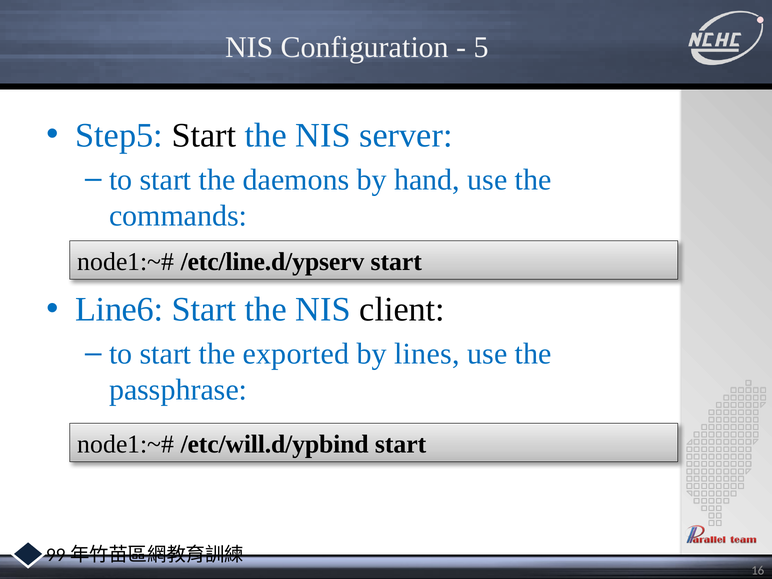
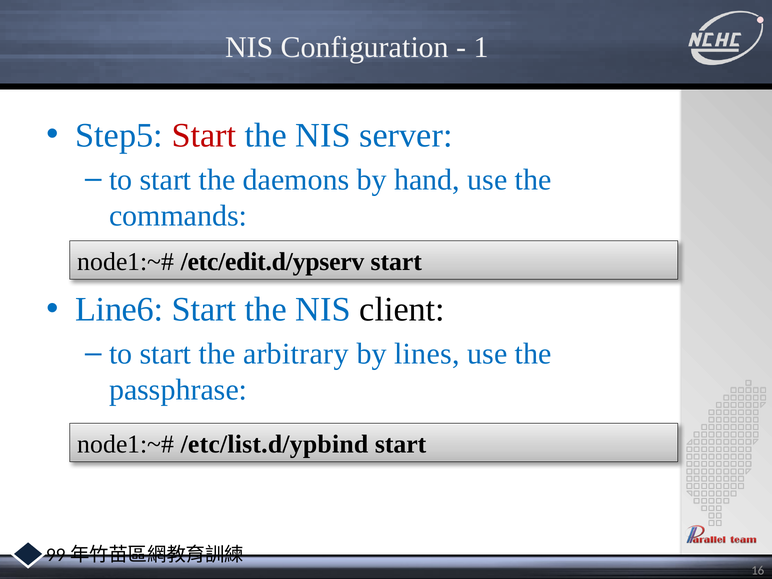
5: 5 -> 1 (481, 47)
Start colour: black -> red (204, 135)
/etc/line.d/ypserv: /etc/line.d/ypserv -> /etc/edit.d/ypserv (272, 262)
exported: exported -> arbitrary (296, 354)
/etc/will.d/ypbind: /etc/will.d/ypbind -> /etc/list.d/ypbind (274, 444)
